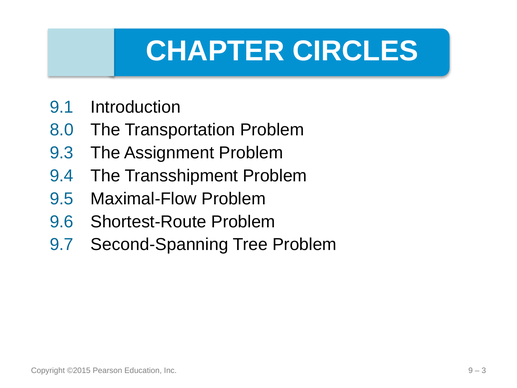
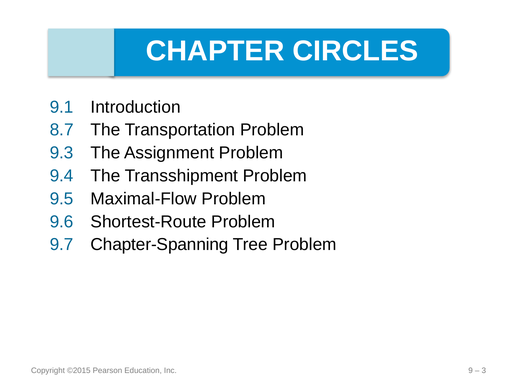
8.0: 8.0 -> 8.7 (62, 130)
Second-Spanning: Second-Spanning -> Chapter-Spanning (160, 244)
